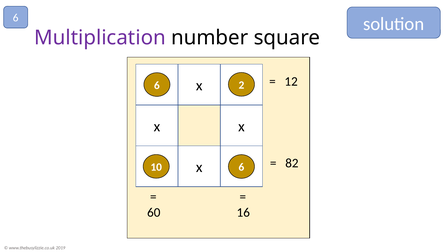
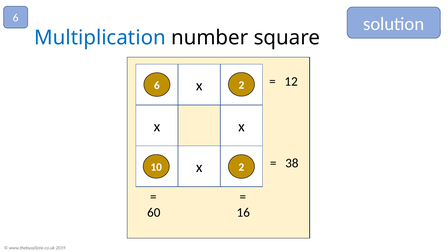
Multiplication colour: purple -> blue (100, 38)
82: 82 -> 38 (292, 163)
10 6: 6 -> 2 (241, 167)
